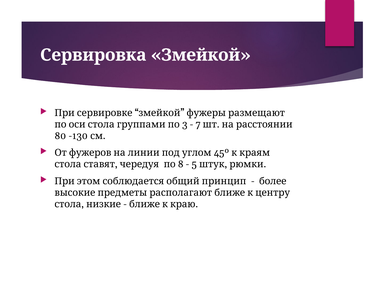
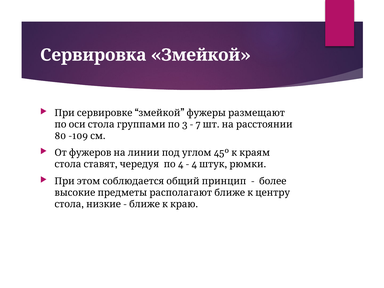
-130: -130 -> -109 (78, 136)
8: 8 -> 4 (181, 164)
5: 5 -> 4 (194, 164)
